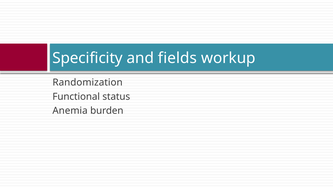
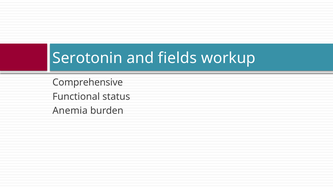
Specificity: Specificity -> Serotonin (88, 58)
Randomization: Randomization -> Comprehensive (88, 83)
